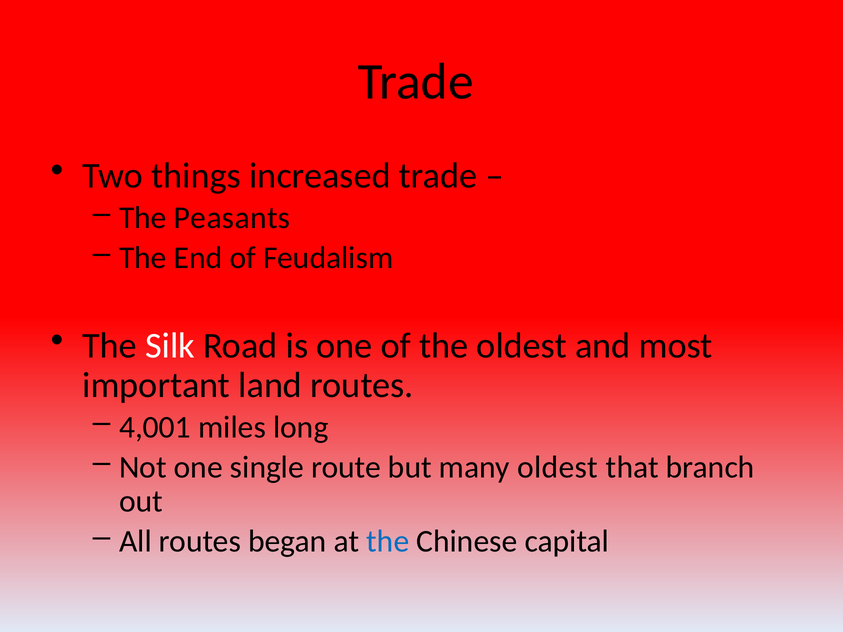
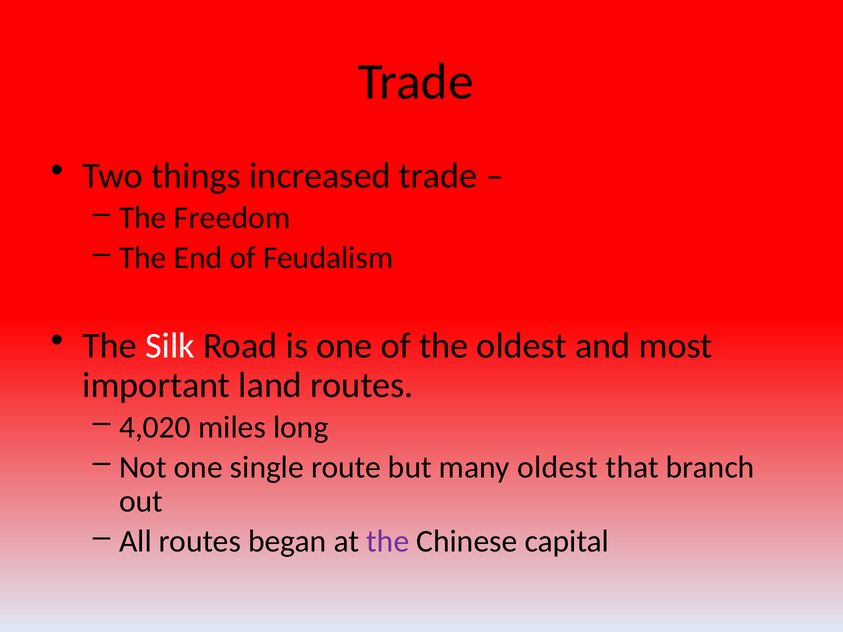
Peasants: Peasants -> Freedom (232, 218)
4,001: 4,001 -> 4,020 (155, 427)
the colour: blue -> purple (388, 542)
